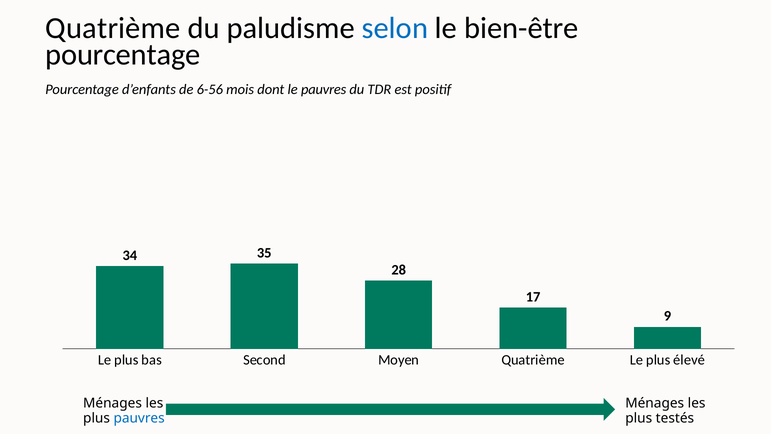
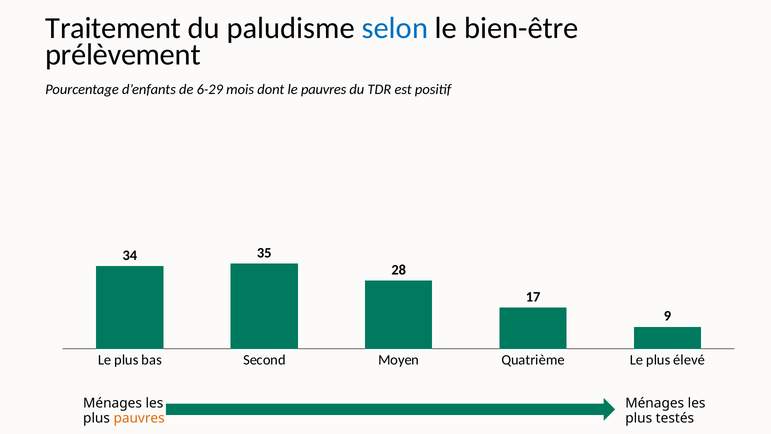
Quatrième: Quatrième -> Traitement (113, 28)
pourcentage: pourcentage -> prélèvement (123, 54)
6-56: 6-56 -> 6-29 (210, 90)
pauvres colour: blue -> orange (139, 418)
